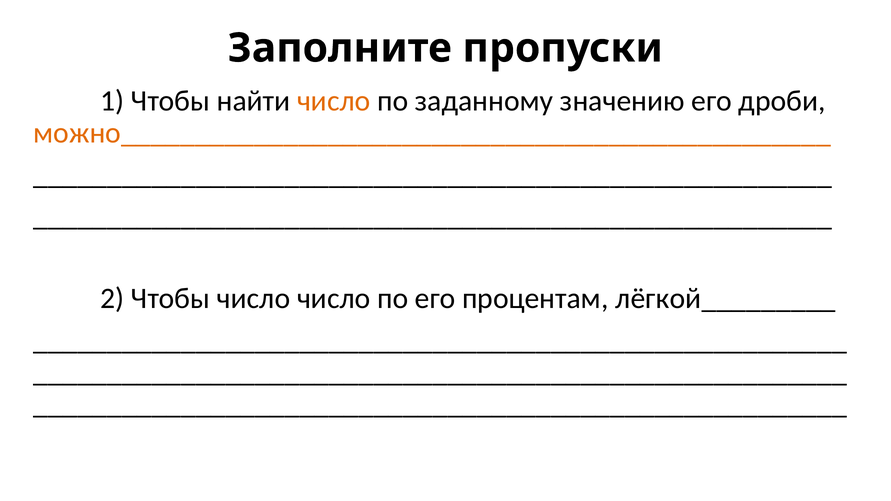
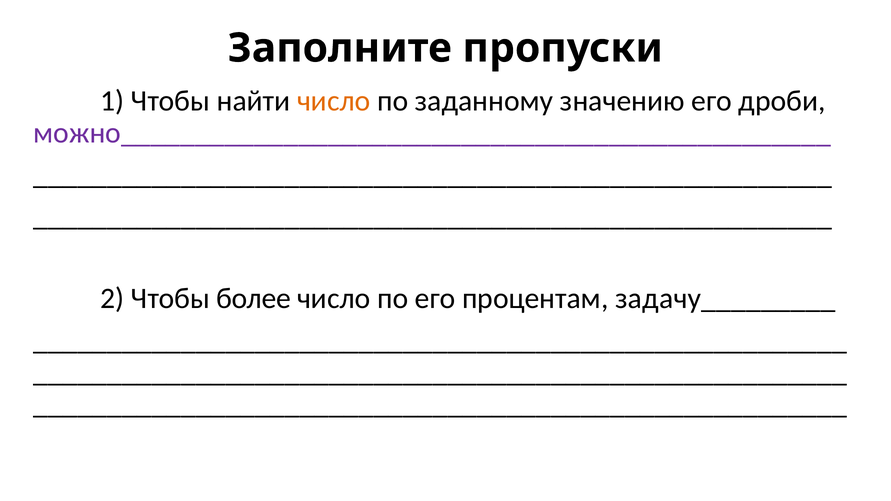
можно________________________________________________ colour: orange -> purple (432, 133)
Чтобы число: число -> более (254, 299)
лёгкой_________: лёгкой_________ -> задачу_________ (725, 299)
